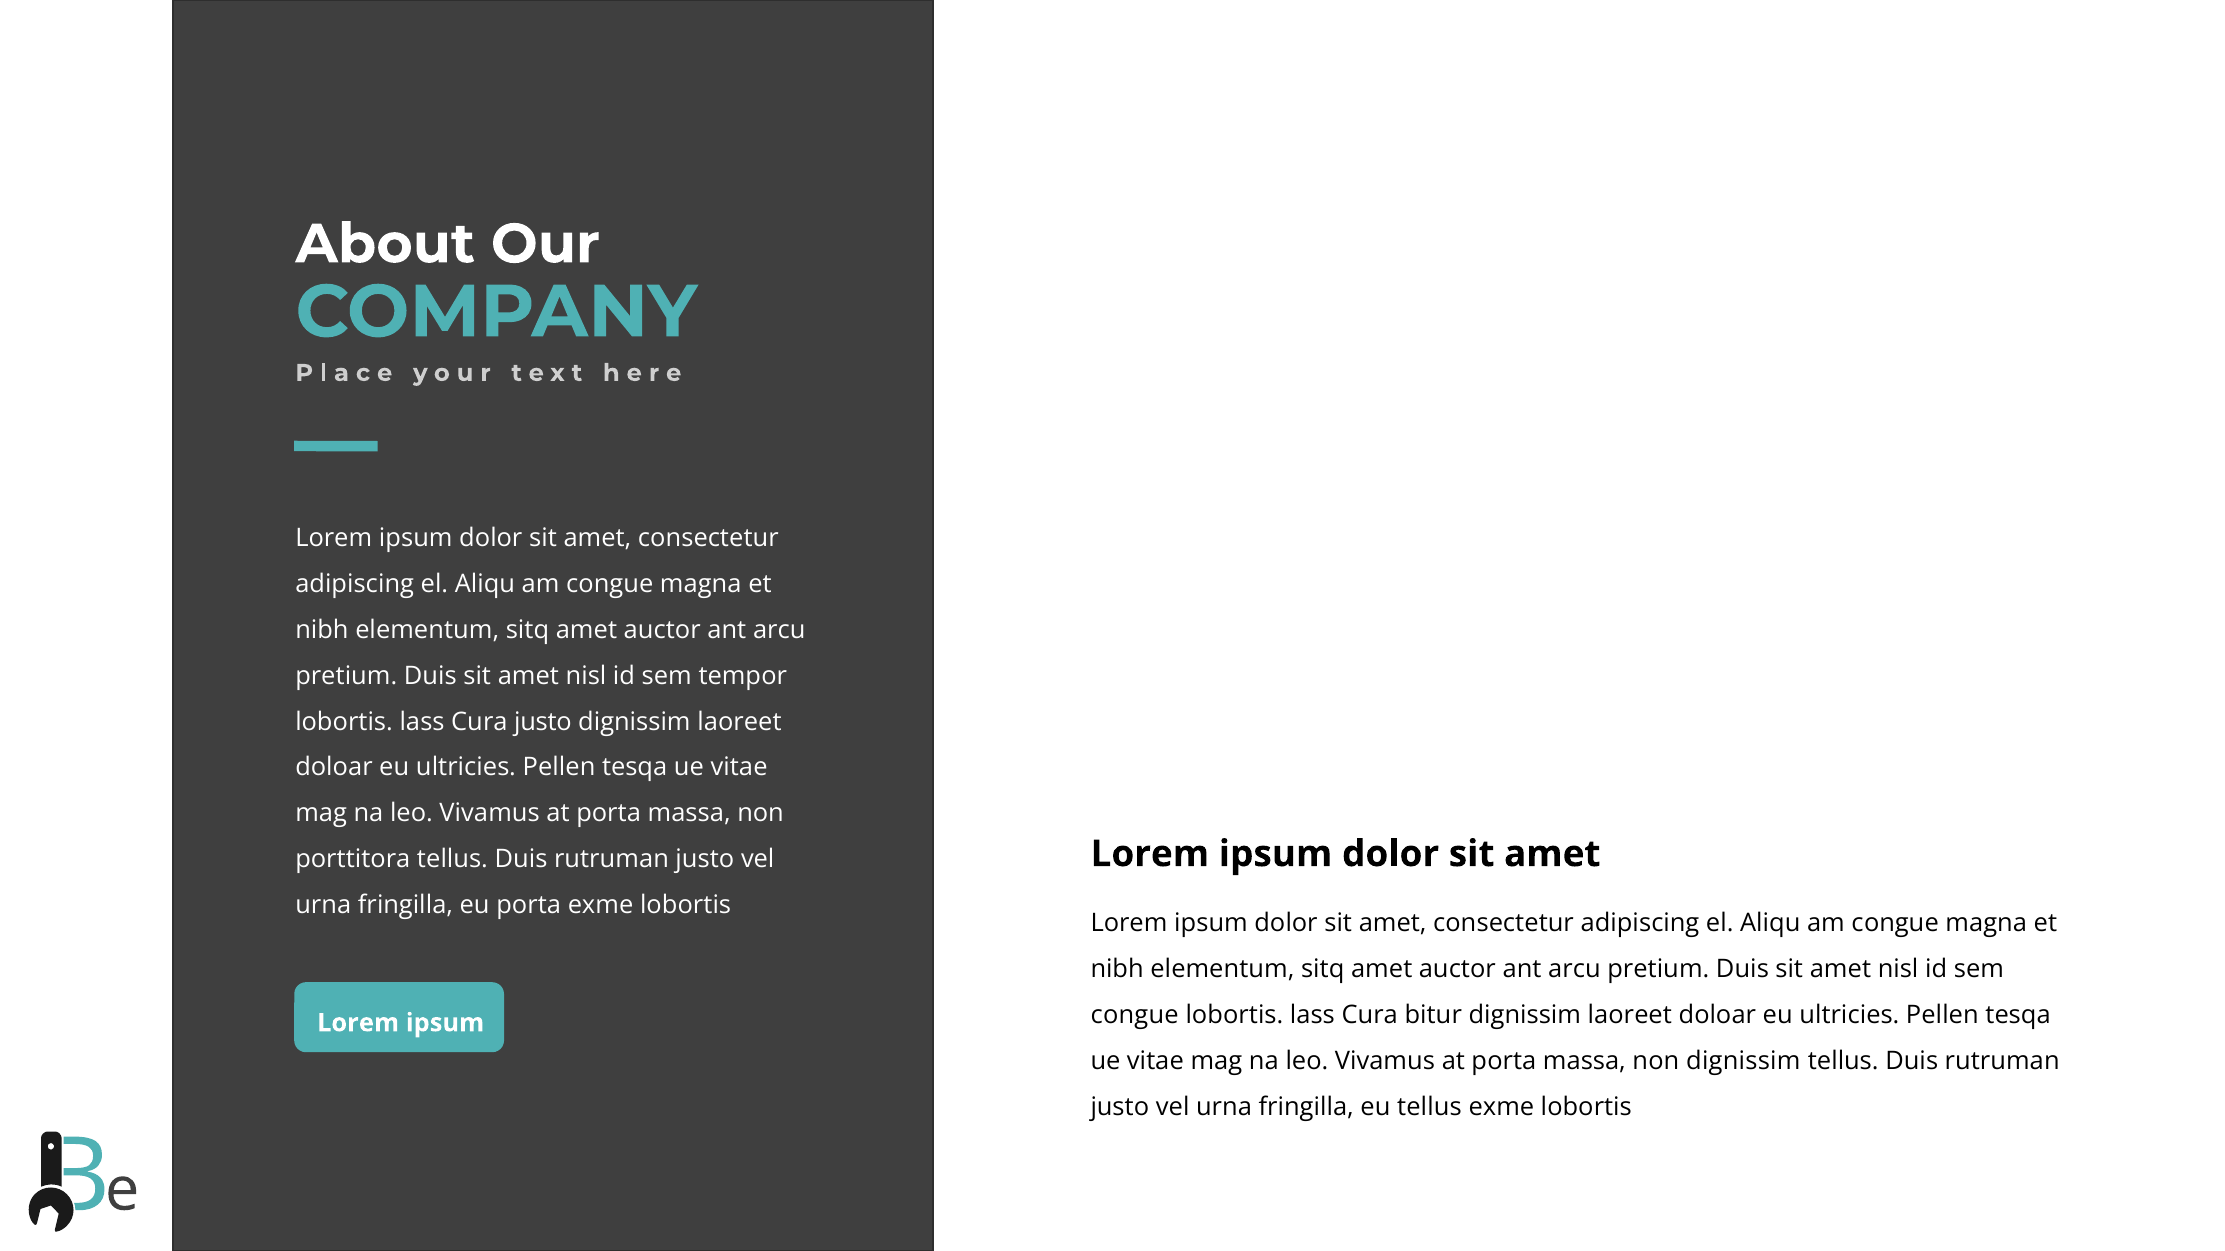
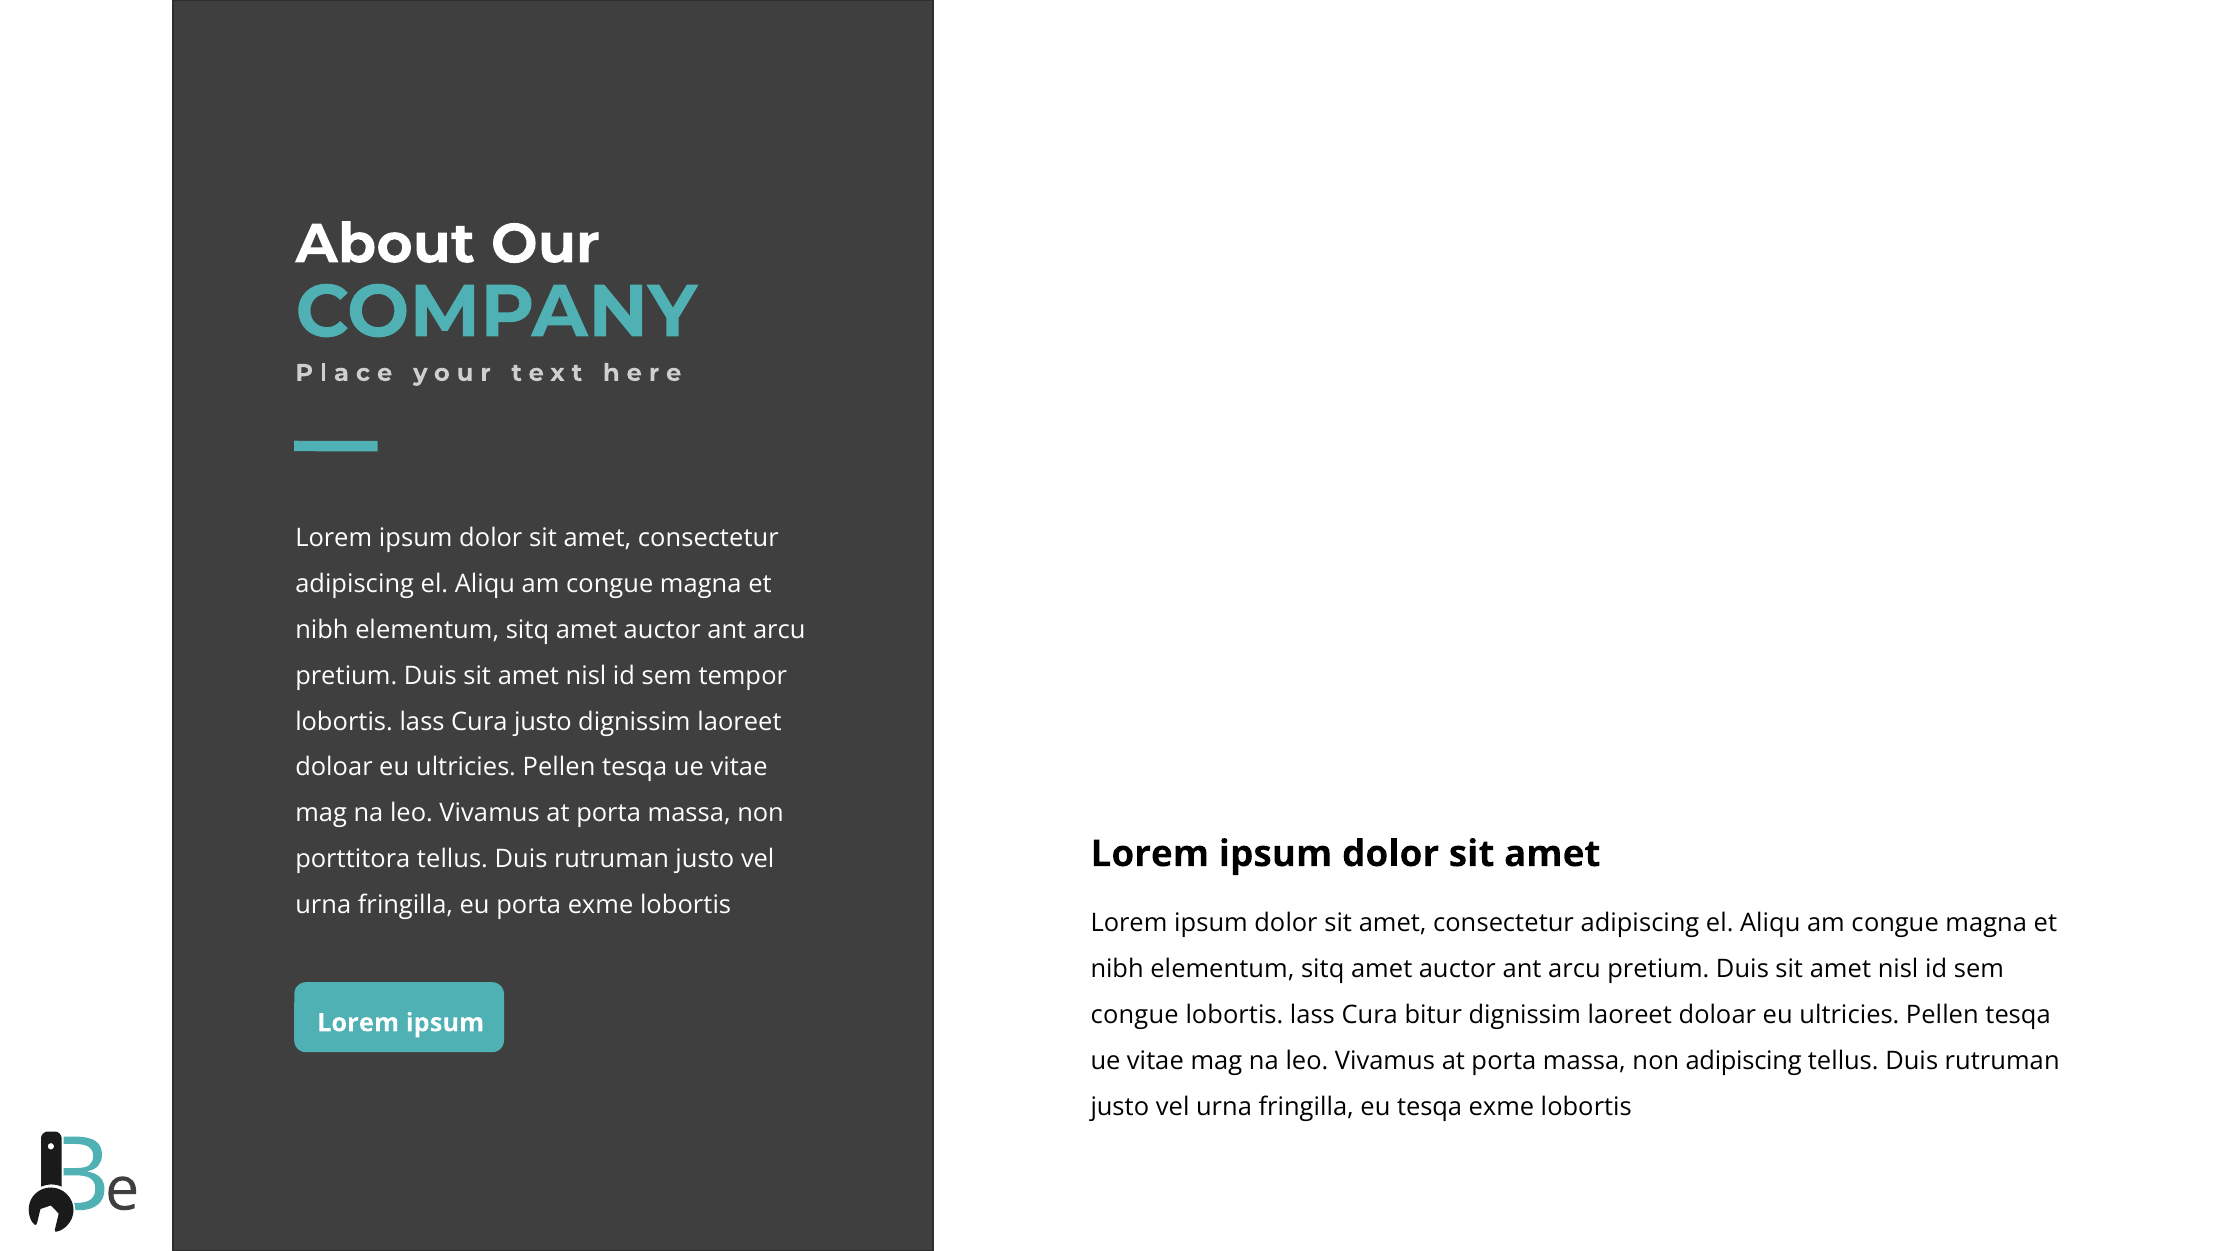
non dignissim: dignissim -> adipiscing (1744, 1062)
eu tellus: tellus -> tesqa (1430, 1108)
